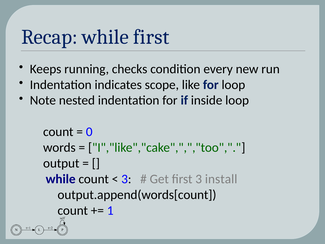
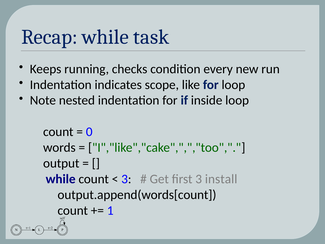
while first: first -> task (151, 37)
